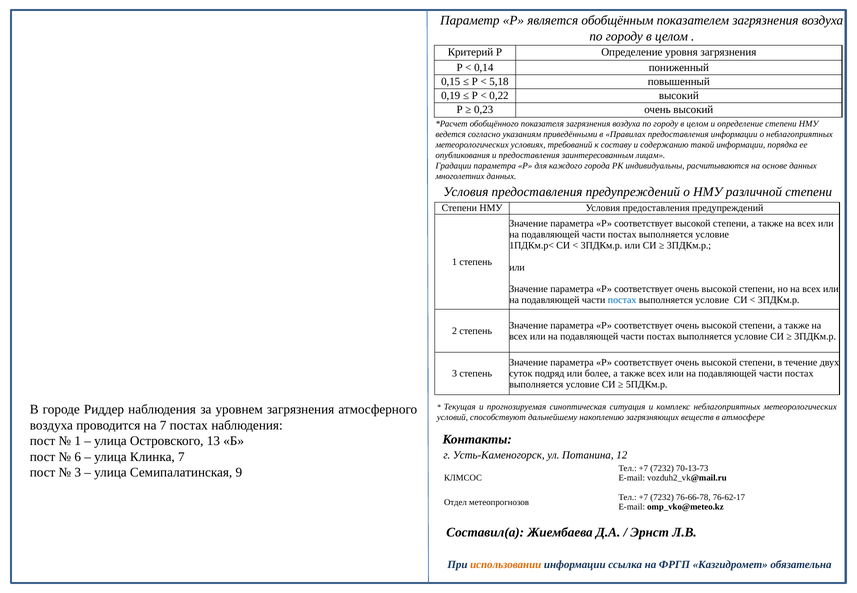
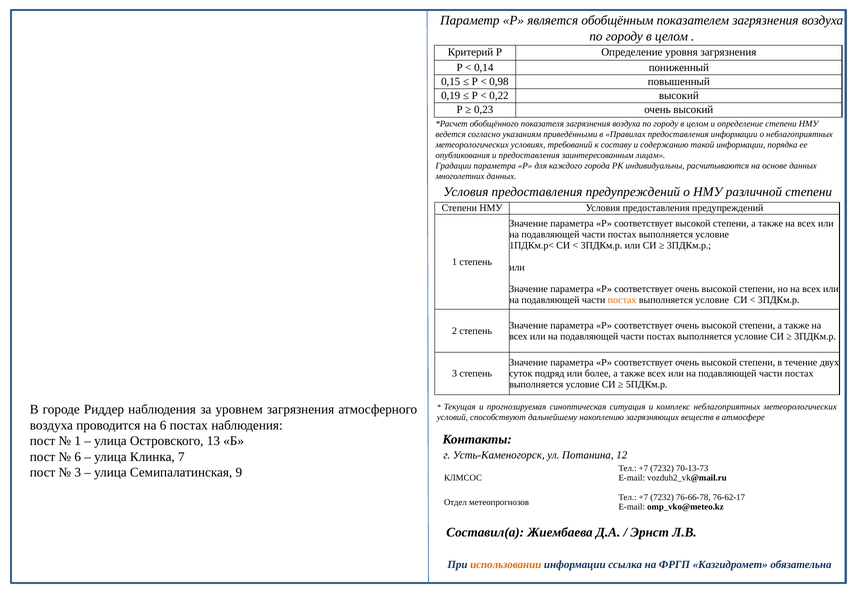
5,18: 5,18 -> 0,98 (499, 82)
постах colour: blue -> orange (622, 300)
на 7: 7 -> 6 (163, 425)
